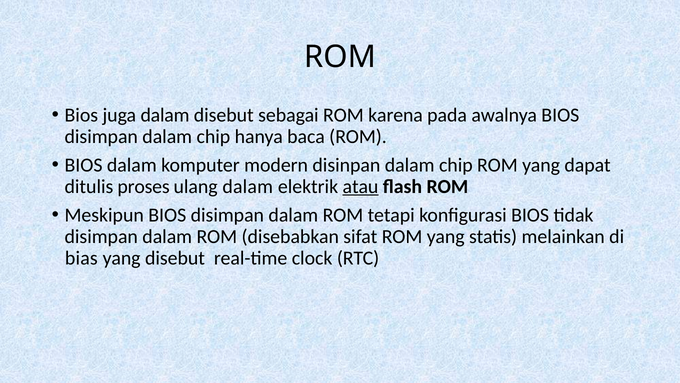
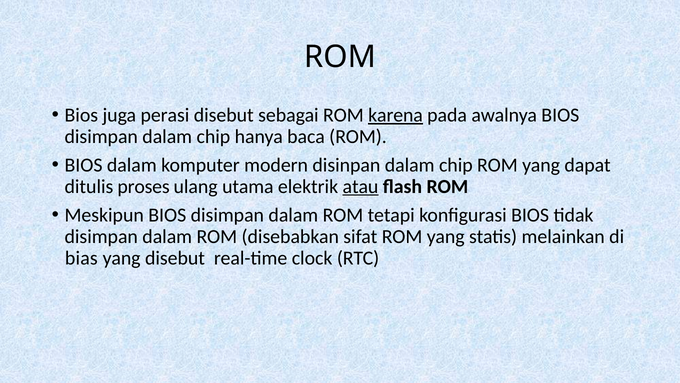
juga dalam: dalam -> perasi (165, 115)
karena underline: none -> present (396, 115)
ulang dalam: dalam -> utama (248, 186)
